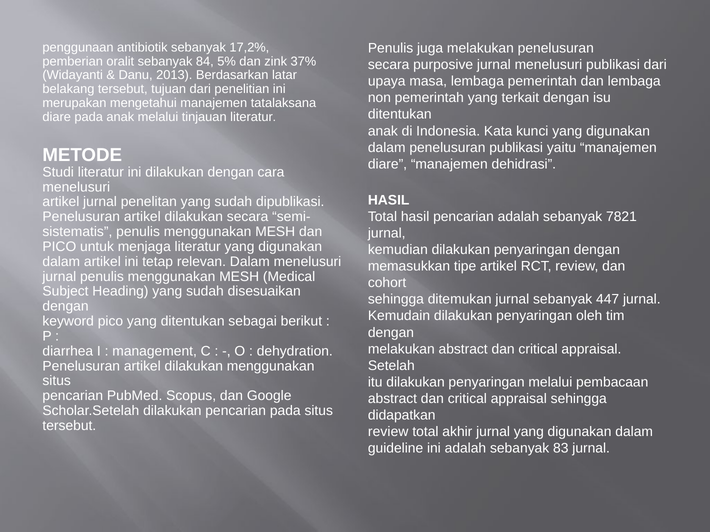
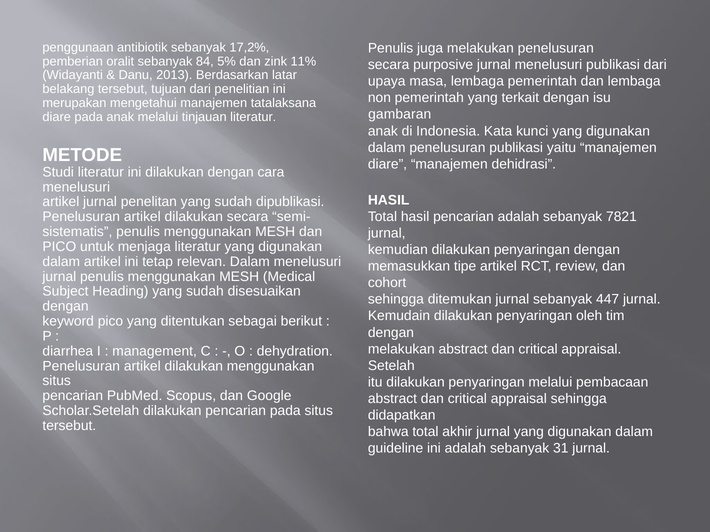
37%: 37% -> 11% (303, 61)
ditentukan: ditentukan -> gambaran (400, 115)
review: review -> bahwa (388, 432)
83: 83 -> 31 (561, 449)
